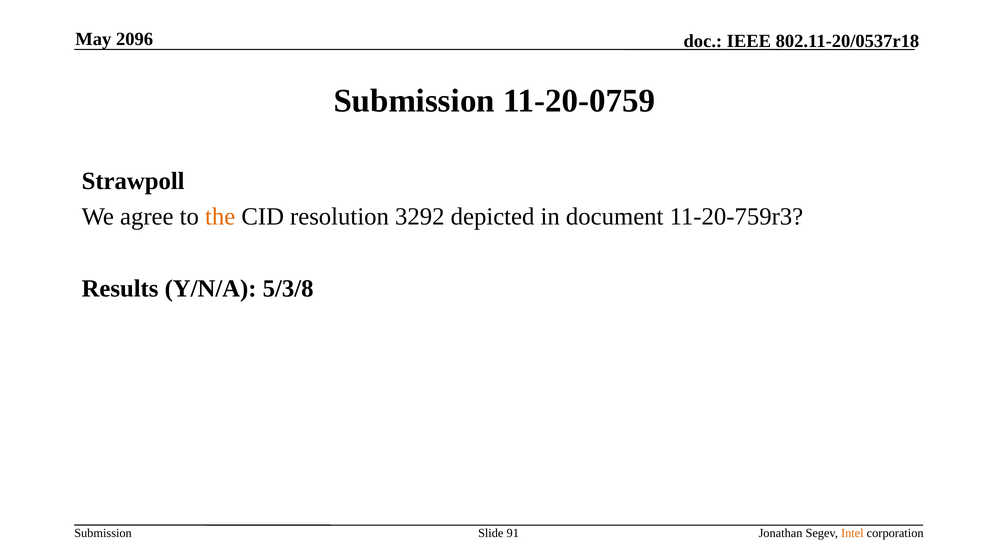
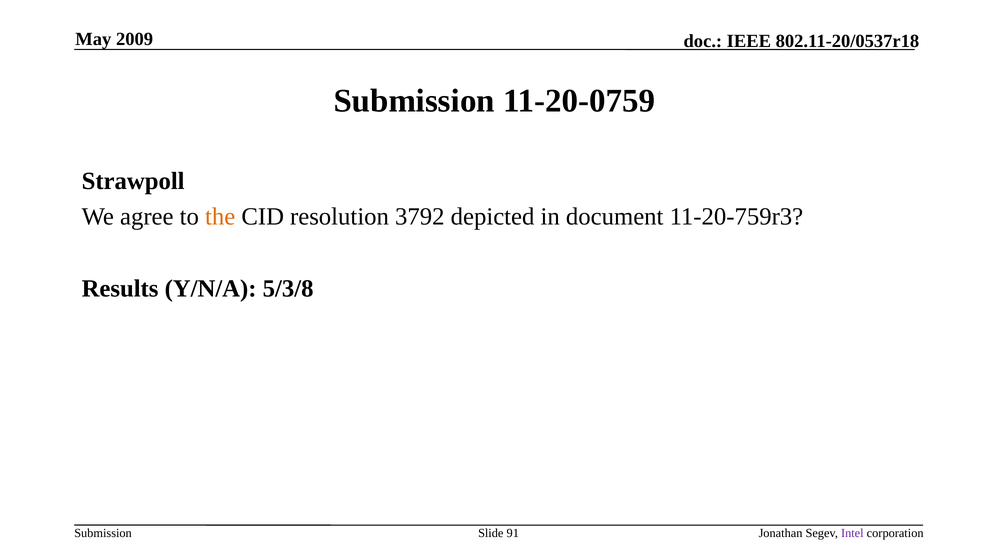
2096: 2096 -> 2009 (135, 39)
3292: 3292 -> 3792 (420, 217)
Intel colour: orange -> purple (852, 534)
